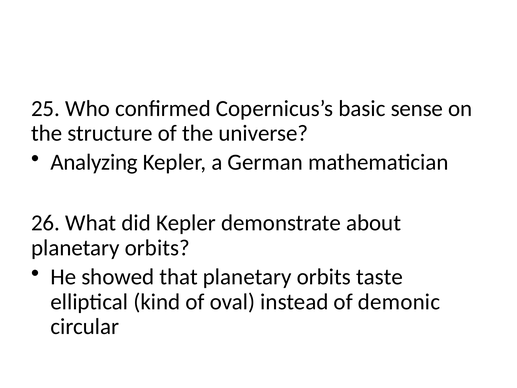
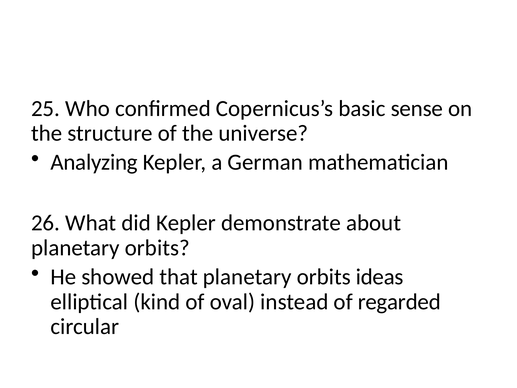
taste: taste -> ideas (380, 277)
demonic: demonic -> regarded (399, 302)
